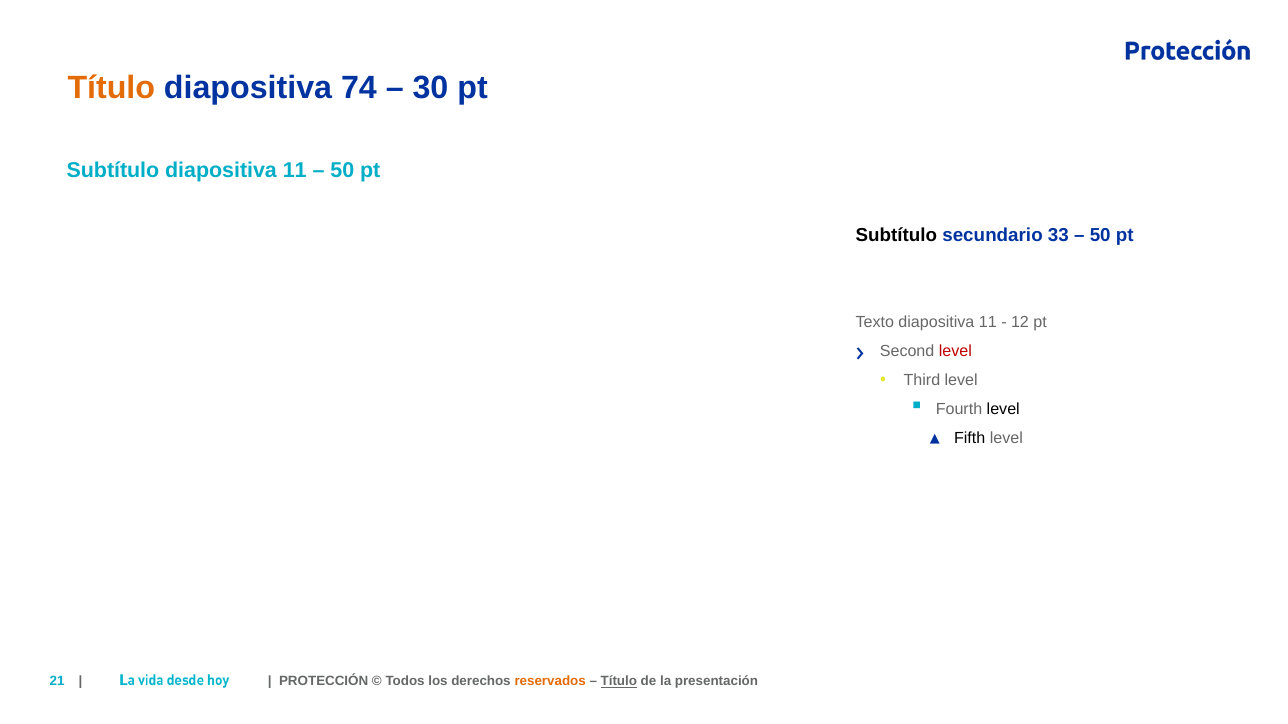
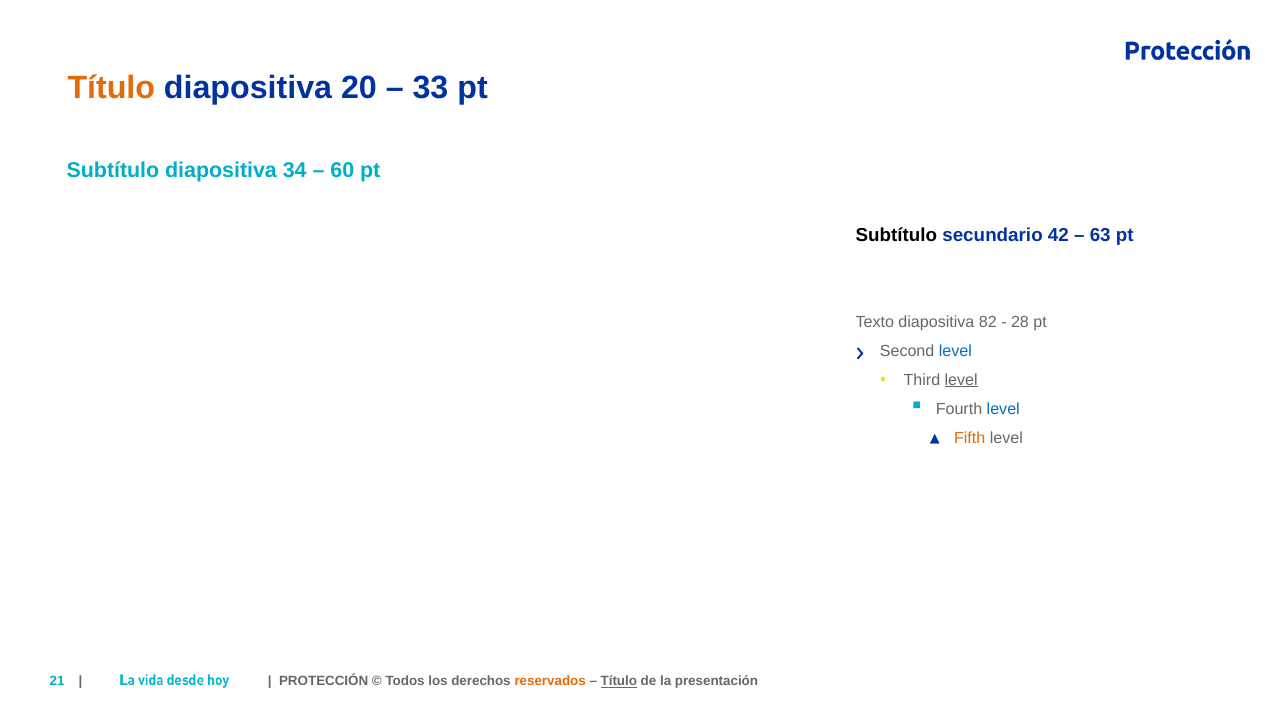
74: 74 -> 20 (359, 88)
30: 30 -> 33 (430, 88)
Subtítulo diapositiva 11: 11 -> 34 (295, 170)
50: 50 -> 60 (342, 170)
33: 33 -> 42 (1058, 236)
50: 50 -> 63 (1100, 236)
Texto diapositiva 11: 11 -> 82 (988, 322)
12: 12 -> 28 (1020, 322)
level colour: red -> blue (955, 351)
level underline: none -> present (961, 380)
level colour: black -> blue (1003, 410)
Fifth colour: black -> orange (970, 439)
